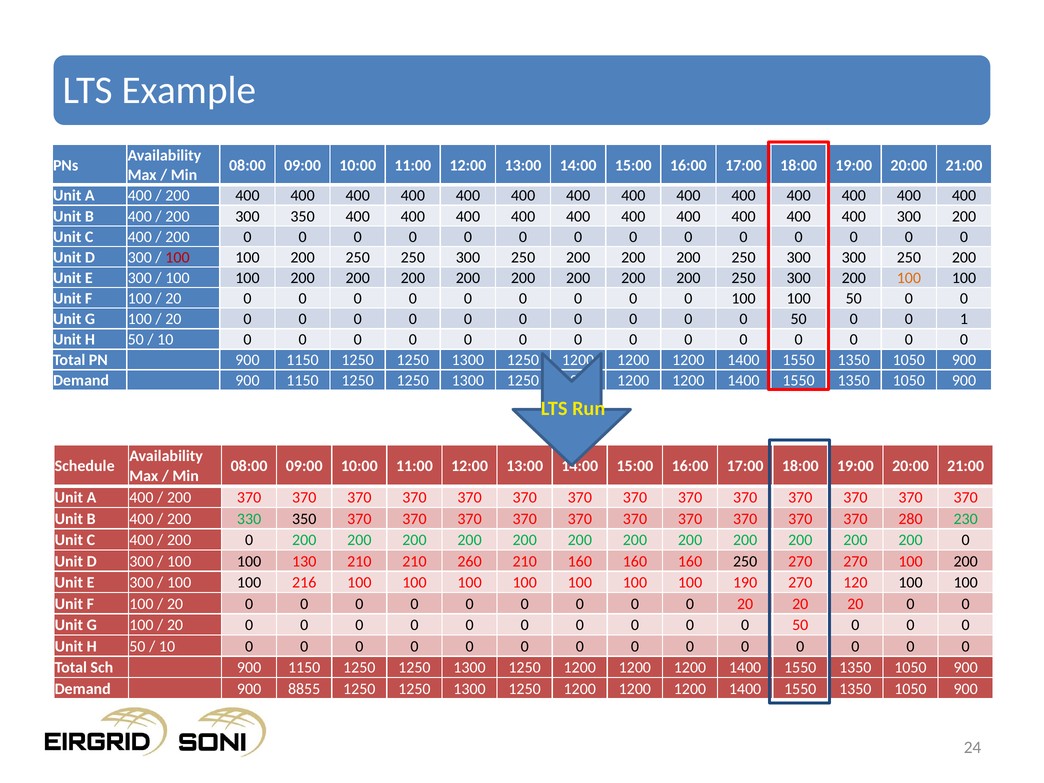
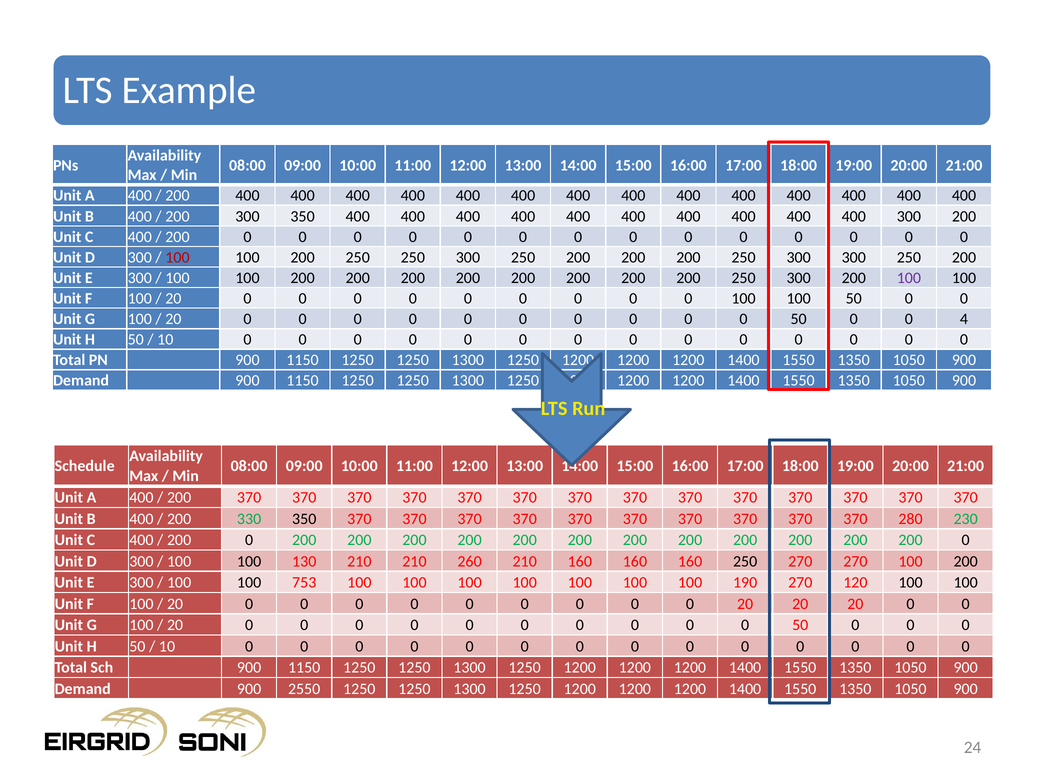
100 colour: orange -> purple (909, 278)
1: 1 -> 4 (964, 319)
216: 216 -> 753 (304, 583)
8855: 8855 -> 2550 (304, 689)
